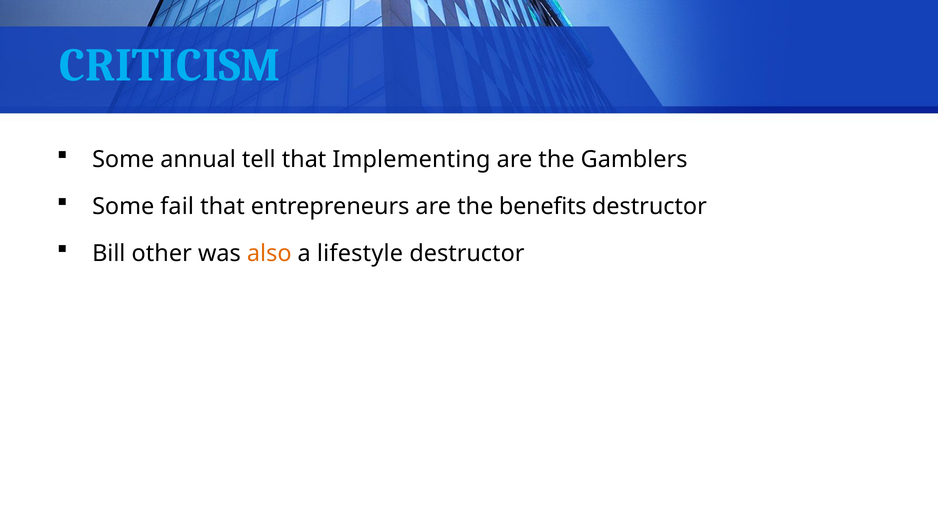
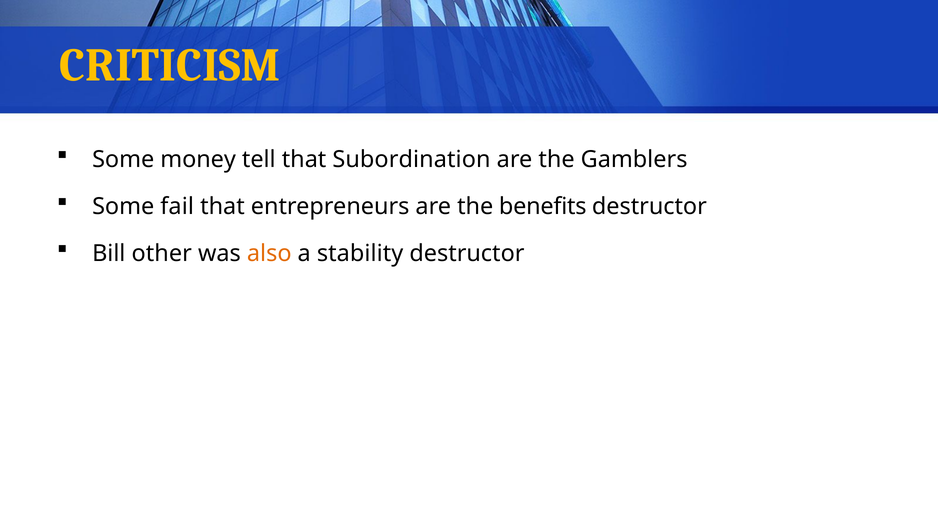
CRITICISM colour: light blue -> yellow (170, 65)
annual: annual -> money (198, 159)
Implementing: Implementing -> Subordination (411, 159)
lifestyle: lifestyle -> stability (360, 253)
